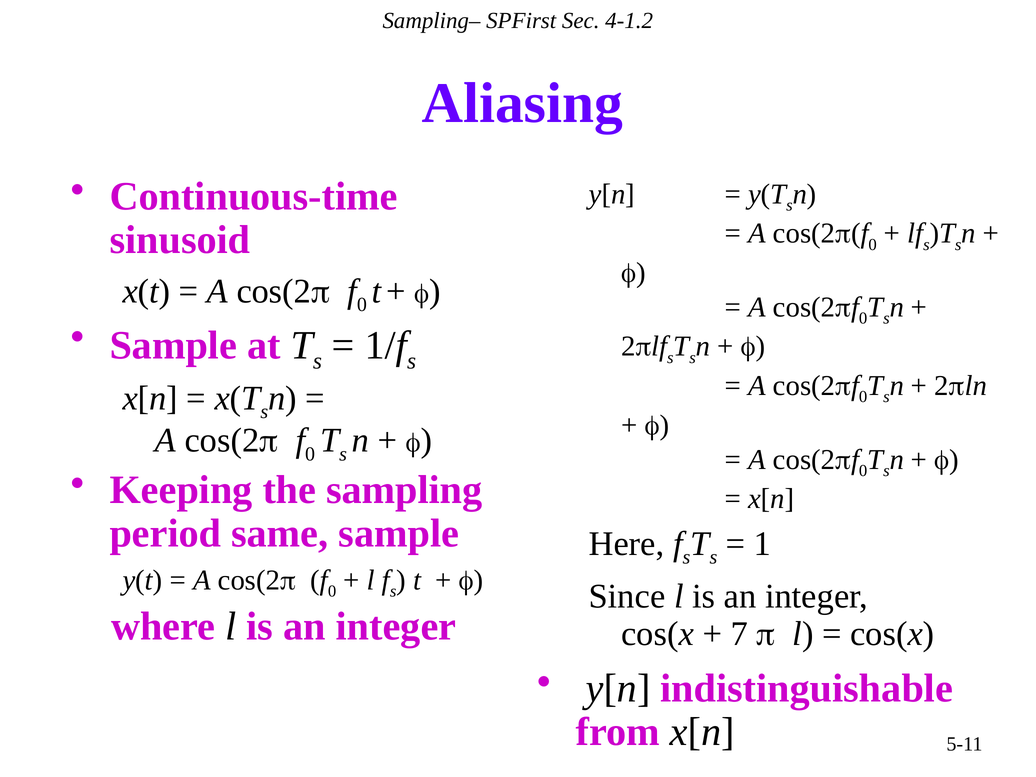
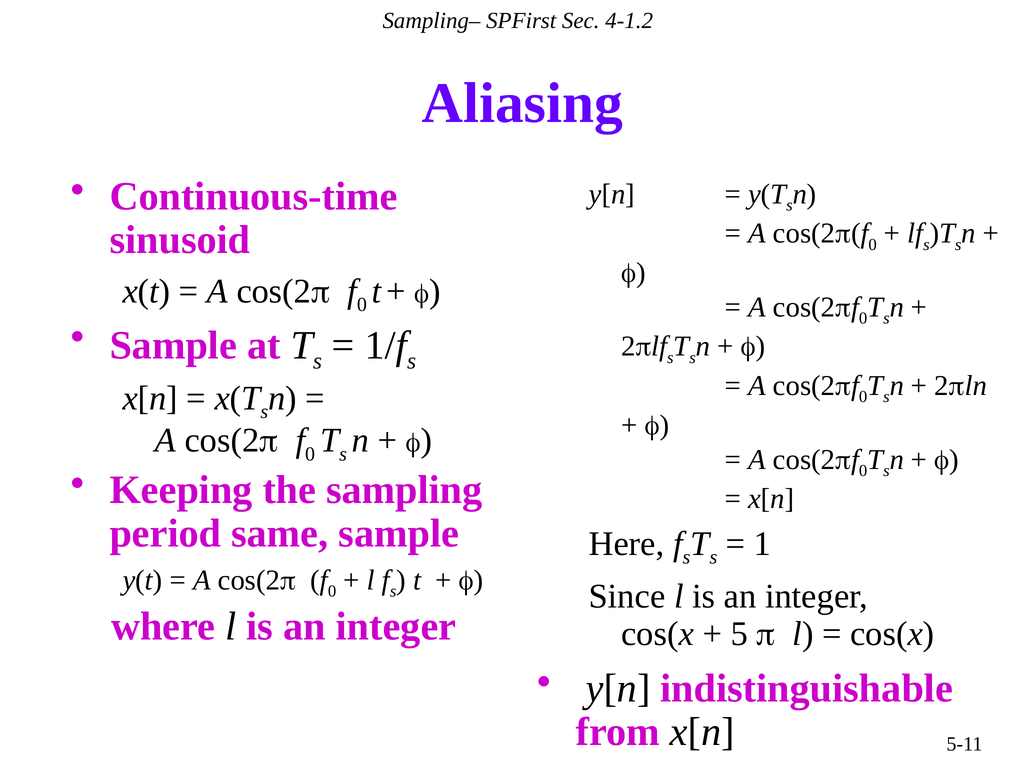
7: 7 -> 5 (739, 634)
